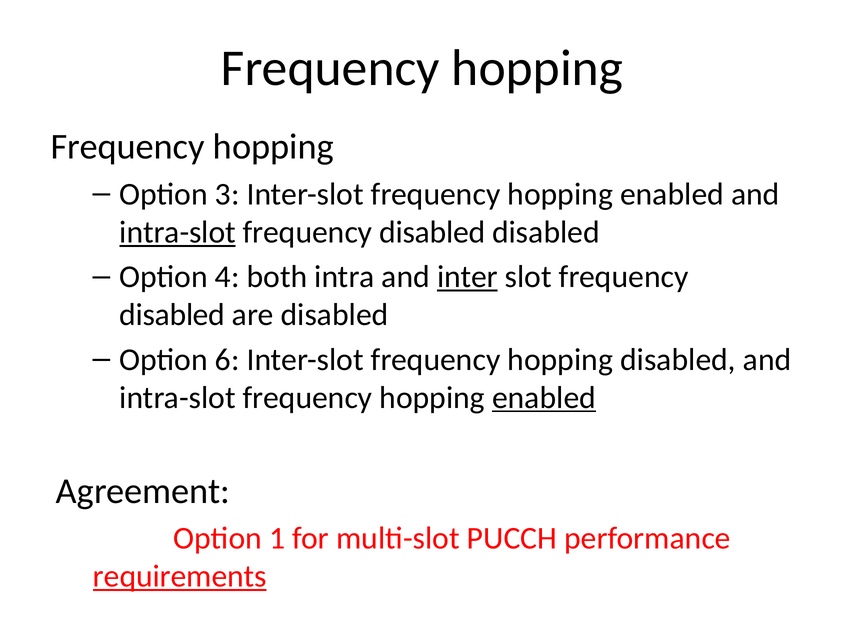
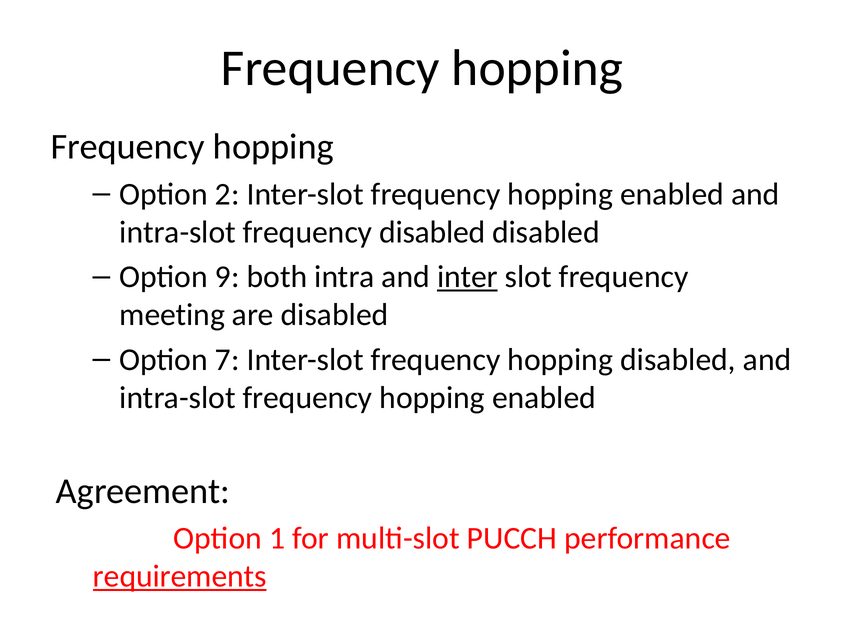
3: 3 -> 2 (227, 194)
intra-slot underline: present -> none (178, 232)
4: 4 -> 9 (227, 277)
disabled: disabled -> meeting (172, 315)
6: 6 -> 7 (227, 359)
enabled underline: present -> none (544, 398)
